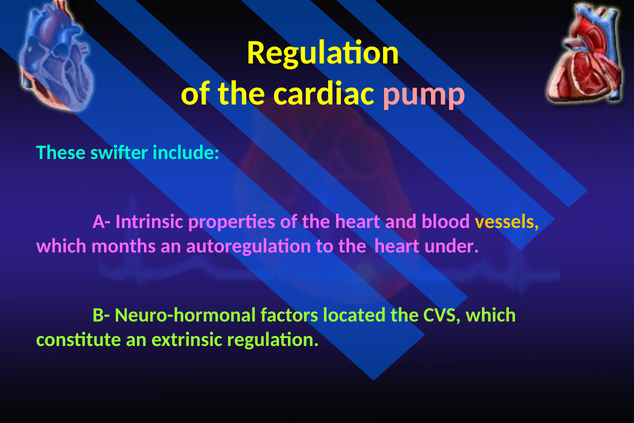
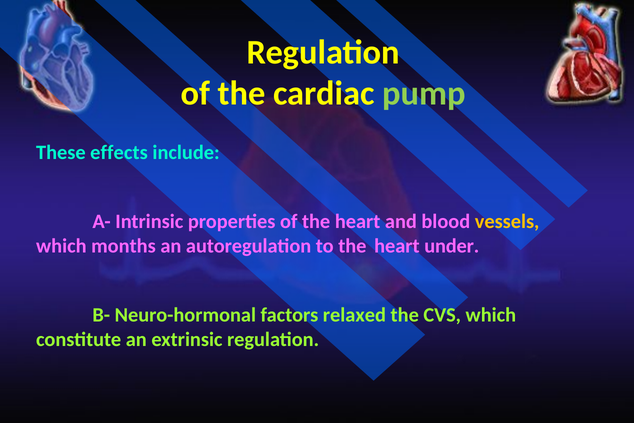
pump colour: pink -> light green (424, 94)
swifter: swifter -> effects (119, 152)
located: located -> relaxed (354, 315)
